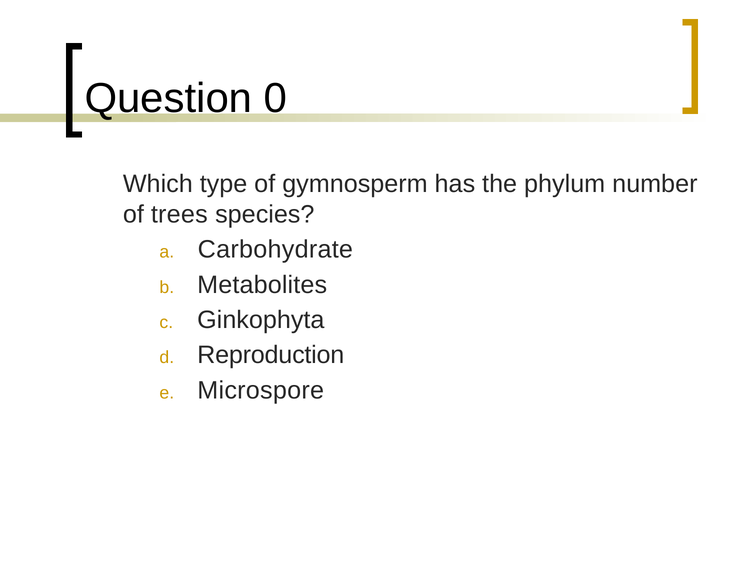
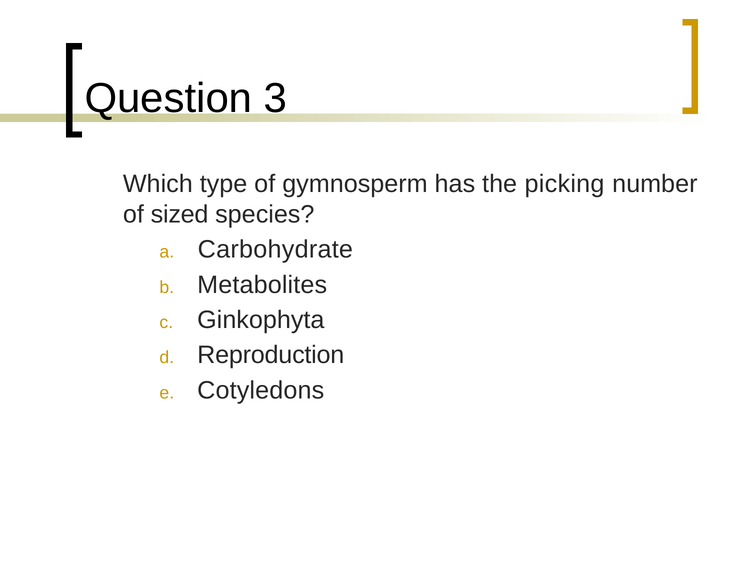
0: 0 -> 3 (275, 99)
phylum: phylum -> picking (565, 184)
trees: trees -> sized (180, 214)
Microspore: Microspore -> Cotyledons (261, 391)
